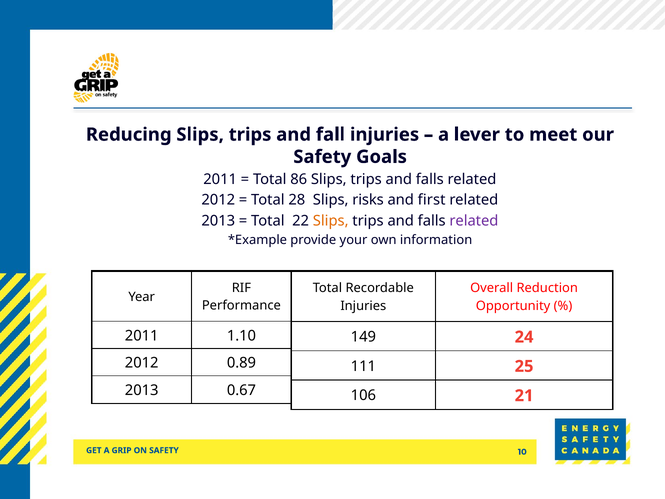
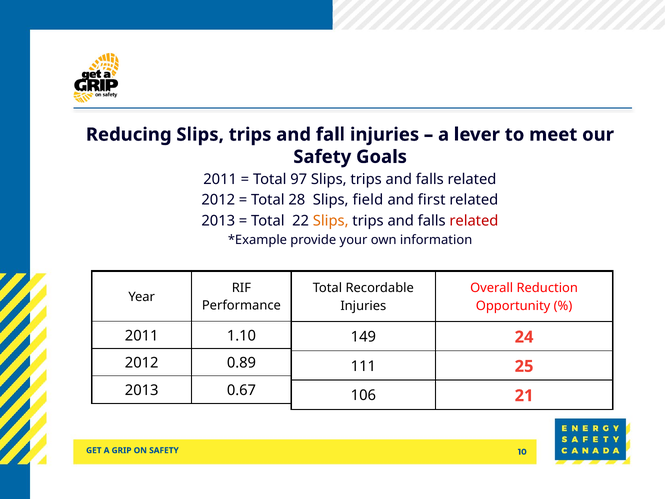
86: 86 -> 97 (299, 179)
risks: risks -> field (368, 200)
related colour: purple -> red (474, 221)
